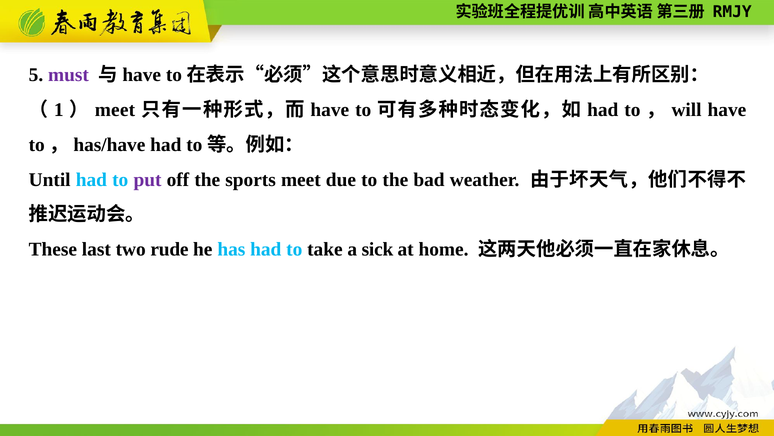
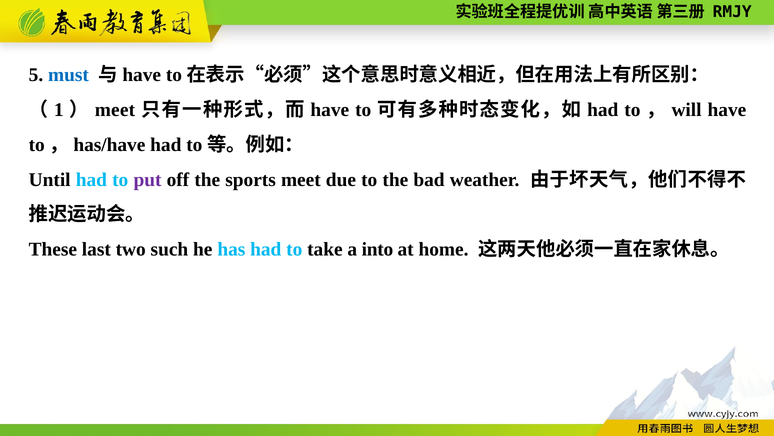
must colour: purple -> blue (68, 75)
rude: rude -> such (169, 249)
sick: sick -> into (377, 249)
